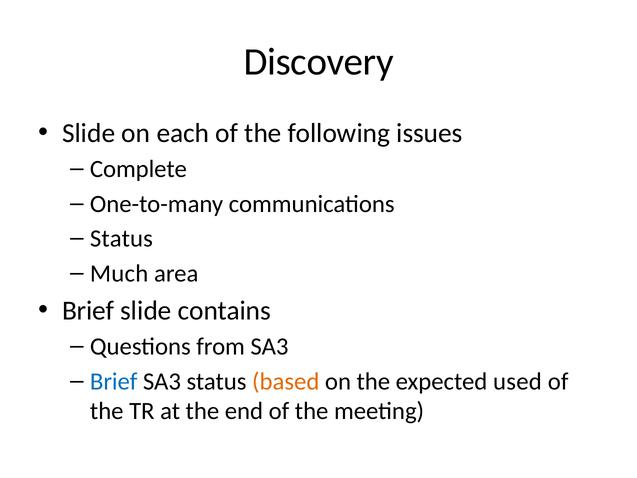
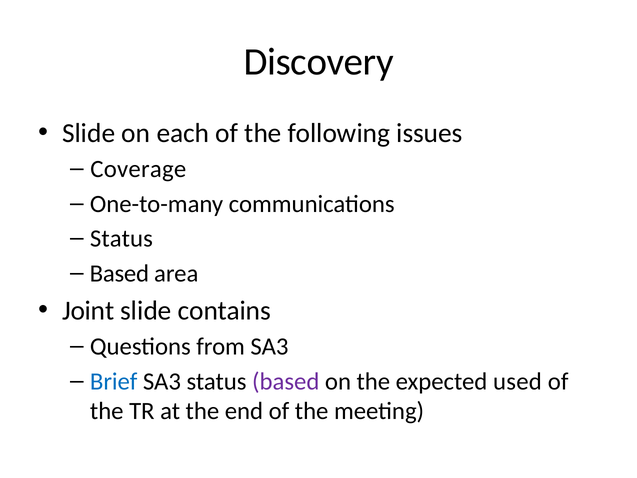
Complete: Complete -> Coverage (138, 169)
Much: Much -> Based (119, 273)
Brief: Brief -> Joint (88, 310)
based colour: orange -> purple (286, 381)
